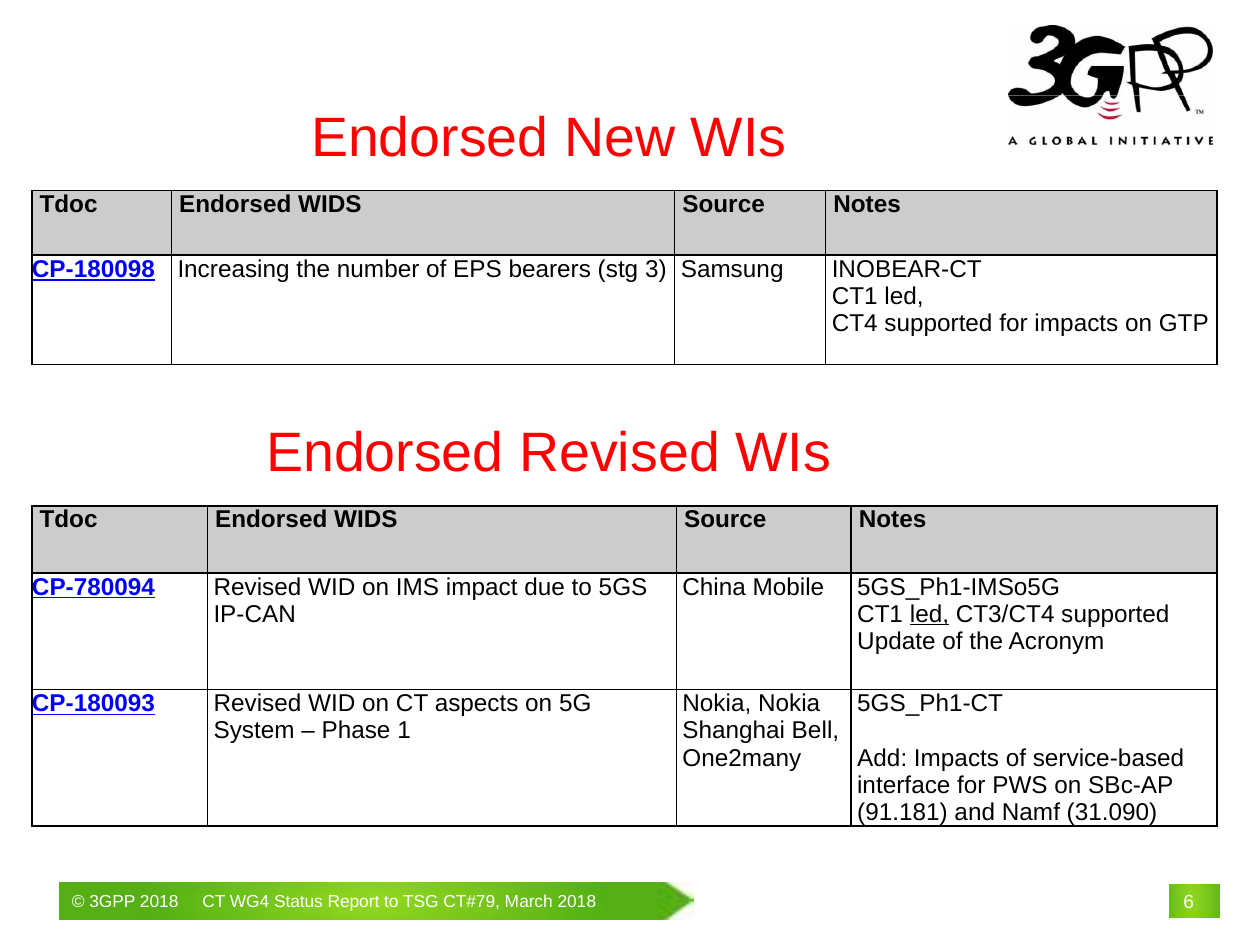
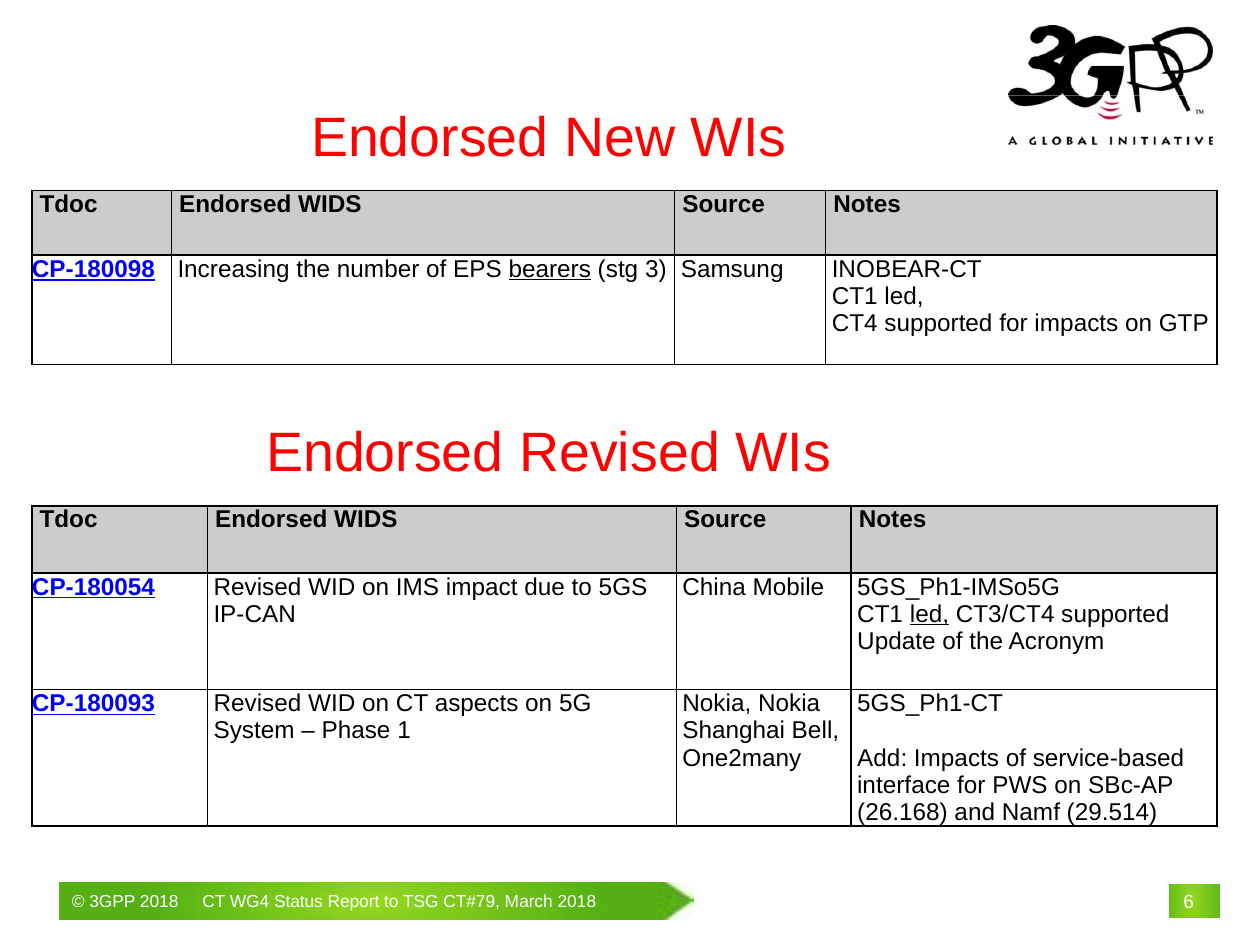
bearers underline: none -> present (550, 269)
CP-780094: CP-780094 -> CP-180054 (93, 587)
91.181: 91.181 -> 26.168 (902, 813)
31.090: 31.090 -> 29.514 (1112, 813)
